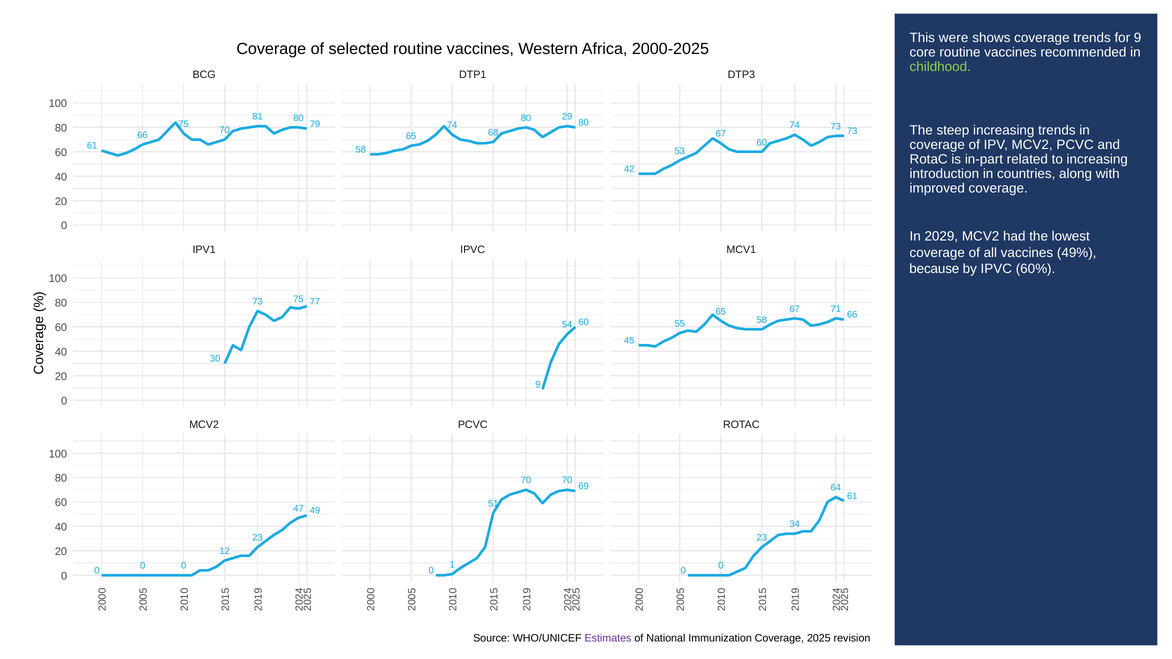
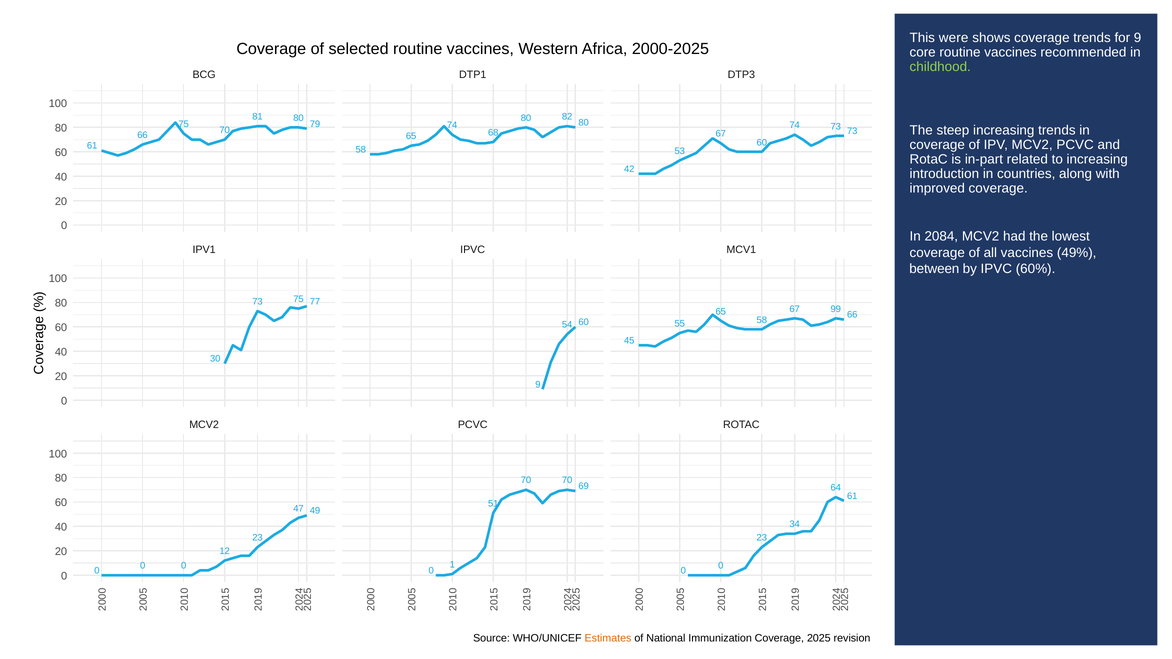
29: 29 -> 82 (567, 117)
2029: 2029 -> 2084 (941, 237)
because: because -> between (934, 269)
71: 71 -> 99 (836, 309)
Estimates colour: purple -> orange (608, 638)
